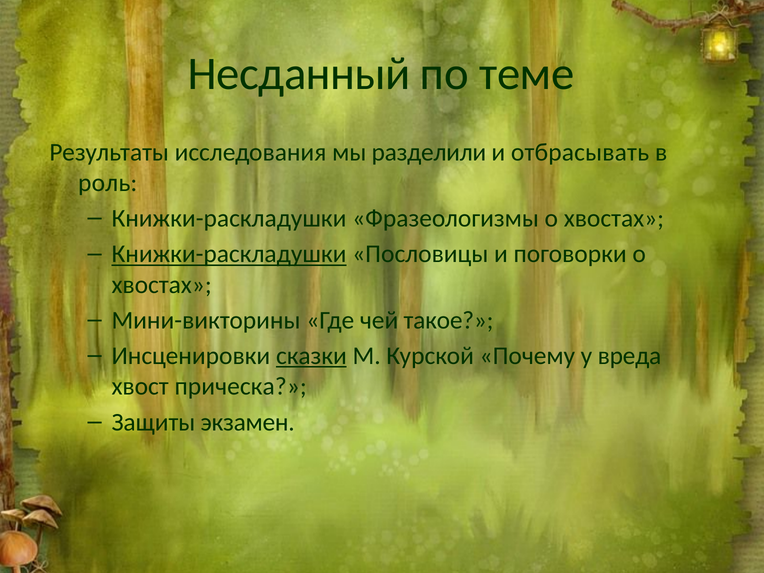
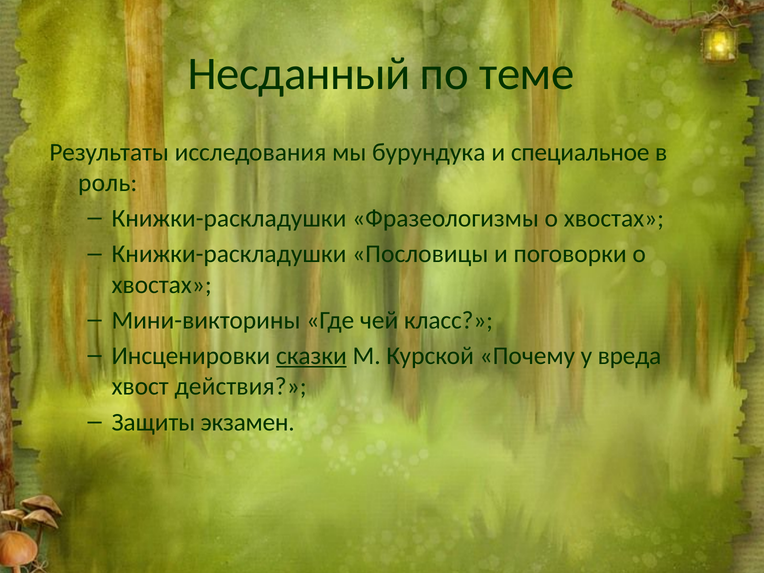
разделили: разделили -> бурундука (429, 152)
отбрасывать: отбрасывать -> специальное (580, 152)
Книжки-раскладушки underline: present -> none (229, 254)
такое: такое -> класс (448, 320)
прическа: прическа -> действия (241, 386)
